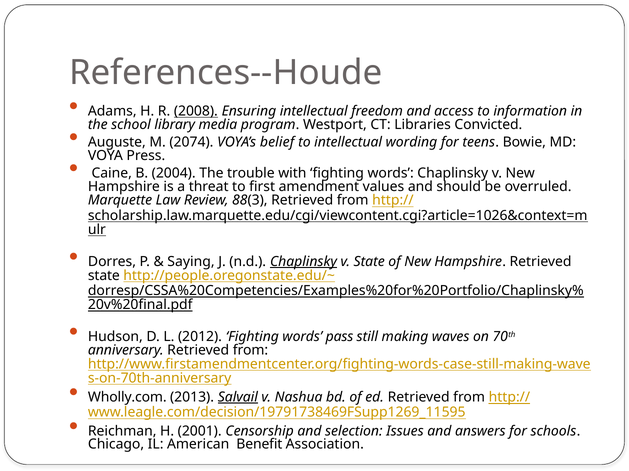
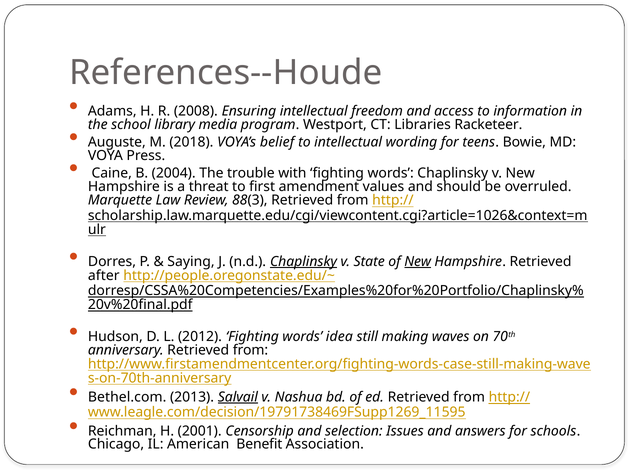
2008 underline: present -> none (196, 112)
Convicted: Convicted -> Racketeer (488, 125)
2074: 2074 -> 2018 (191, 142)
New underline: none -> present (418, 262)
state: state -> after (104, 276)
pass: pass -> idea (339, 337)
Wholly.com: Wholly.com -> Bethel.com (127, 398)
